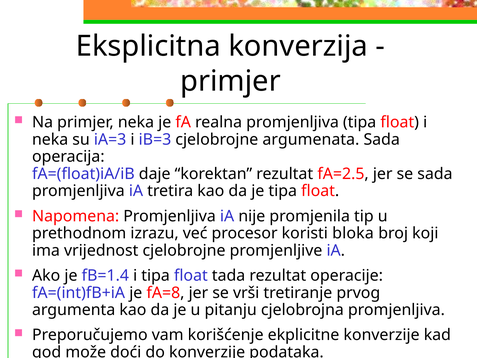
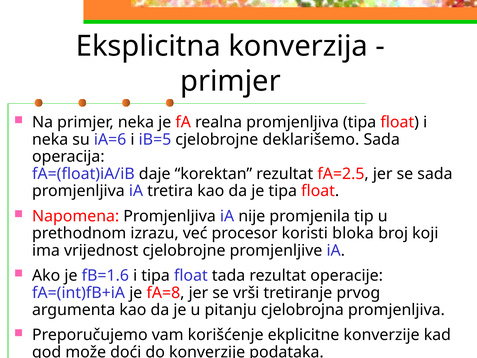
iA=3: iA=3 -> iA=6 (110, 139)
iB=3: iB=3 -> iB=5 (155, 139)
argumenata: argumenata -> deklarišemo (311, 139)
fB=1.4: fB=1.4 -> fB=1.6 (105, 275)
